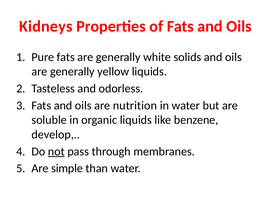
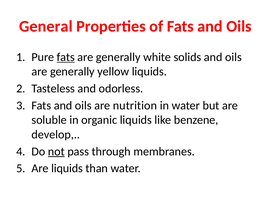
Kidneys: Kidneys -> General (46, 26)
fats underline: none -> present (66, 57)
Are simple: simple -> liquids (67, 168)
